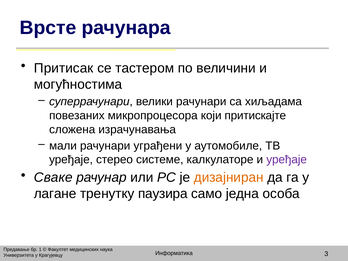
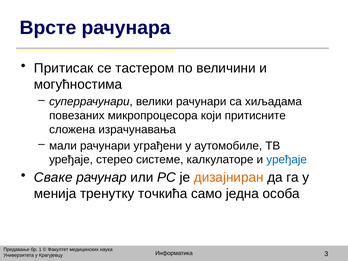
притискајте: притискајте -> притисните (255, 116)
уређаје colour: purple -> blue (287, 160)
лагане: лагане -> менија (55, 194)
паузира: паузира -> точкића (163, 194)
